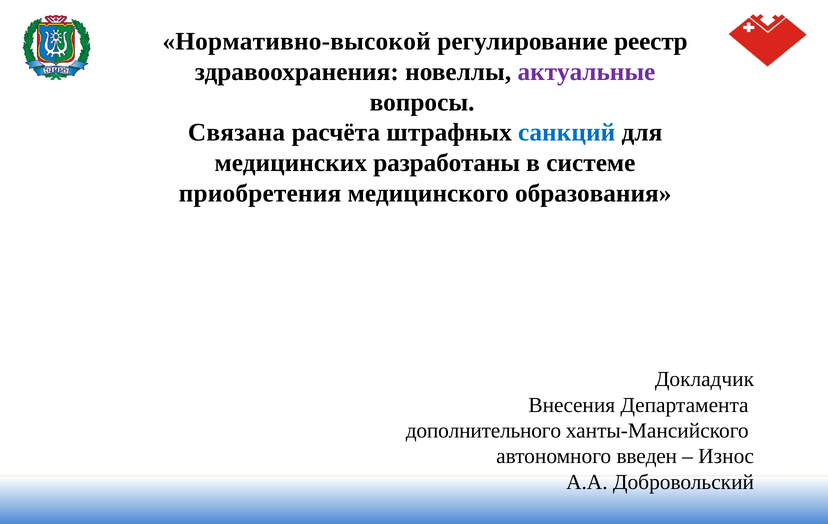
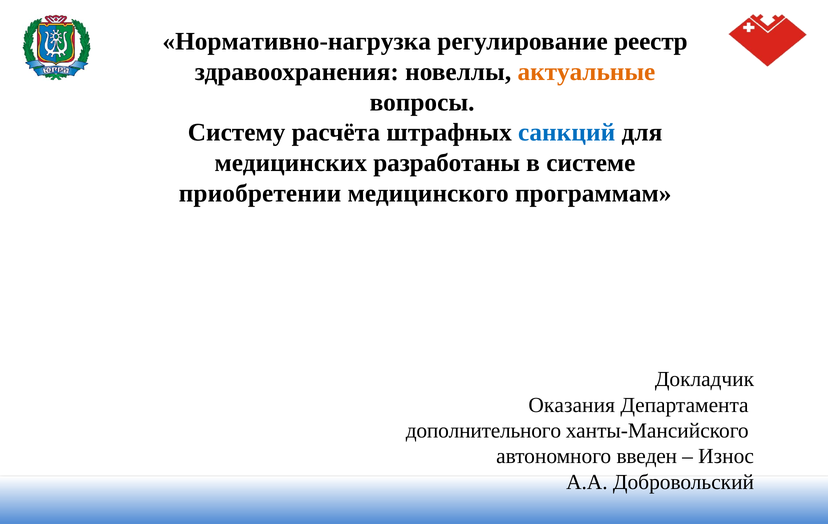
Нормативно-высокой: Нормативно-высокой -> Нормативно-нагрузка (297, 42)
актуальные colour: purple -> orange (586, 72)
Связана: Связана -> Систему (237, 133)
приобретения: приобретения -> приобретении (260, 193)
образования: образования -> программам (593, 193)
Внесения: Внесения -> Оказания (572, 405)
